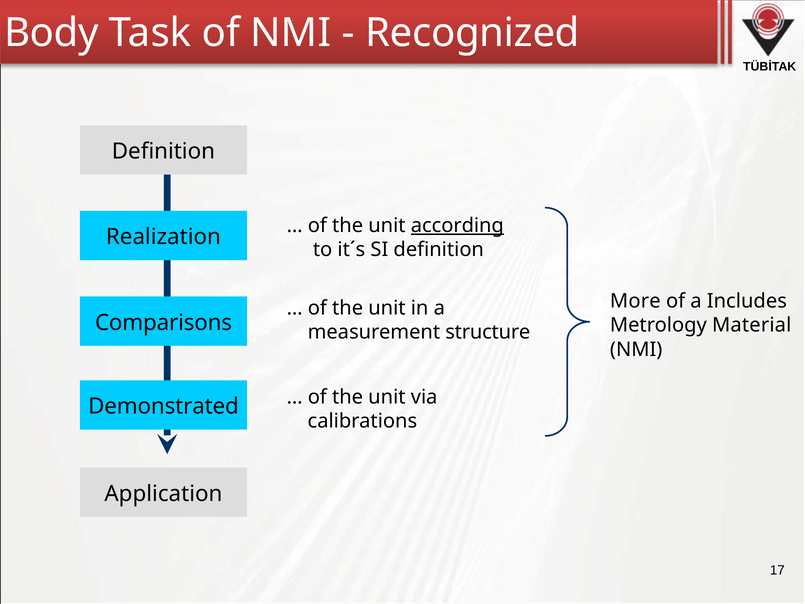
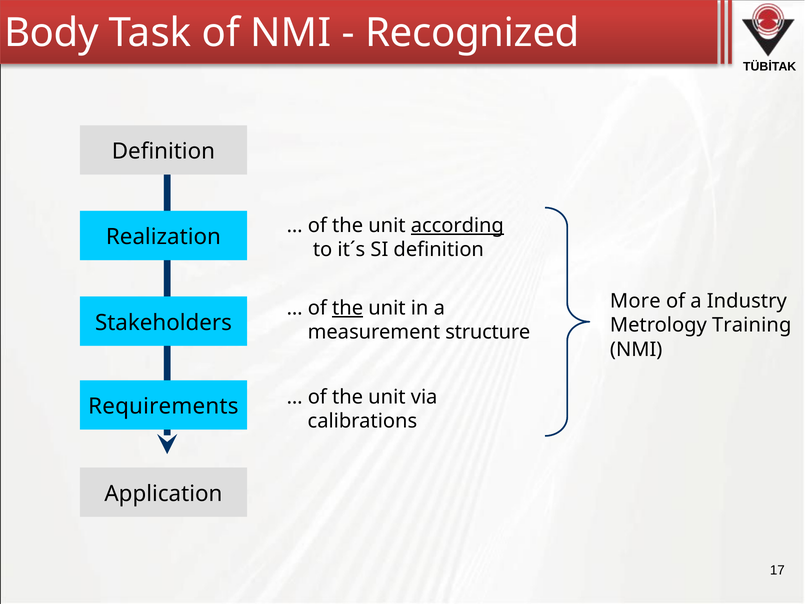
Includes: Includes -> Industry (747, 301)
the underline: none -> present (348, 308)
Comparisons: Comparisons -> Stakeholders (163, 323)
Material: Material -> Training (752, 325)
Demonstrated: Demonstrated -> Requirements (163, 406)
